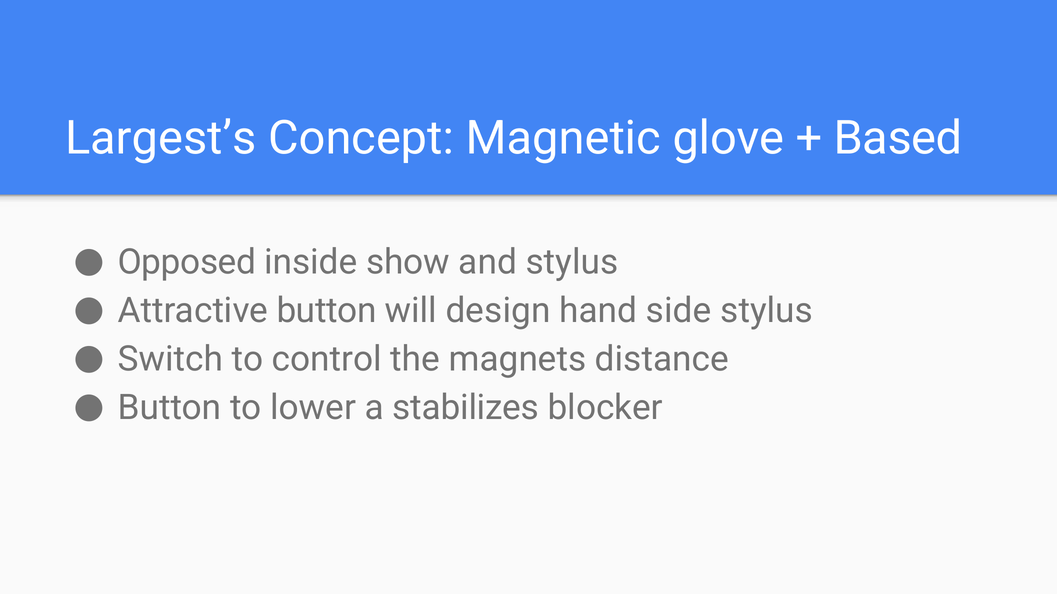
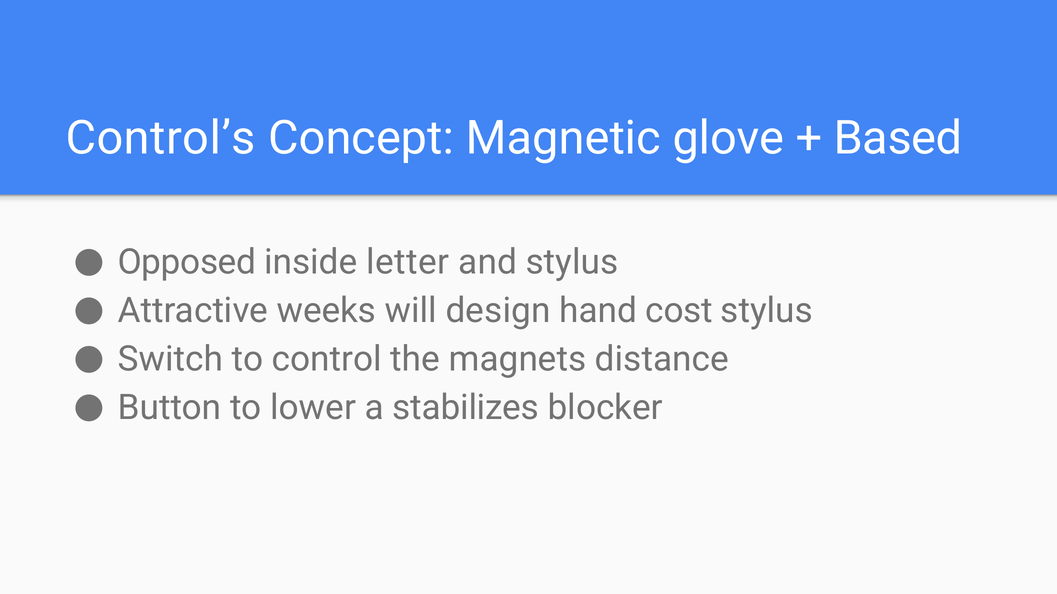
Largest’s: Largest’s -> Control’s (161, 139)
show: show -> letter (408, 262)
Attractive button: button -> weeks (326, 311)
side: side -> cost (679, 311)
